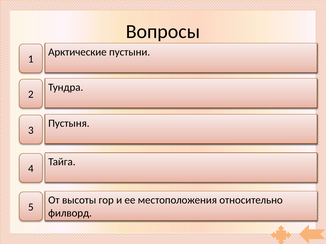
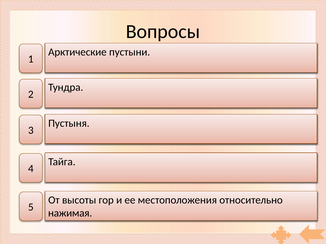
филворд: филворд -> нажимая (70, 213)
